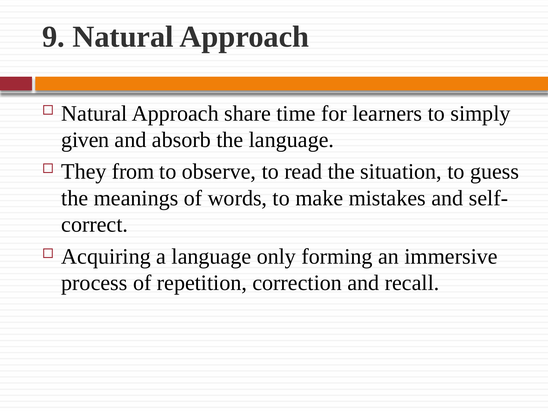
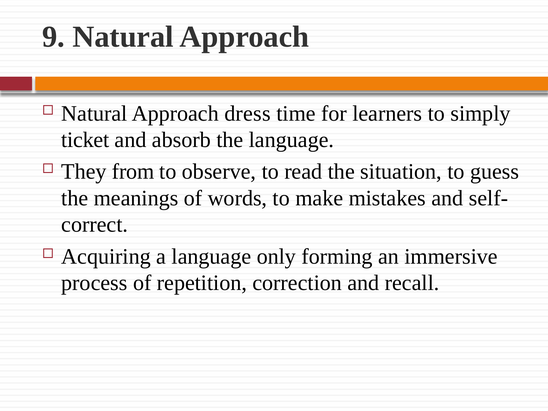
share: share -> dress (248, 113)
given: given -> ticket (85, 140)
